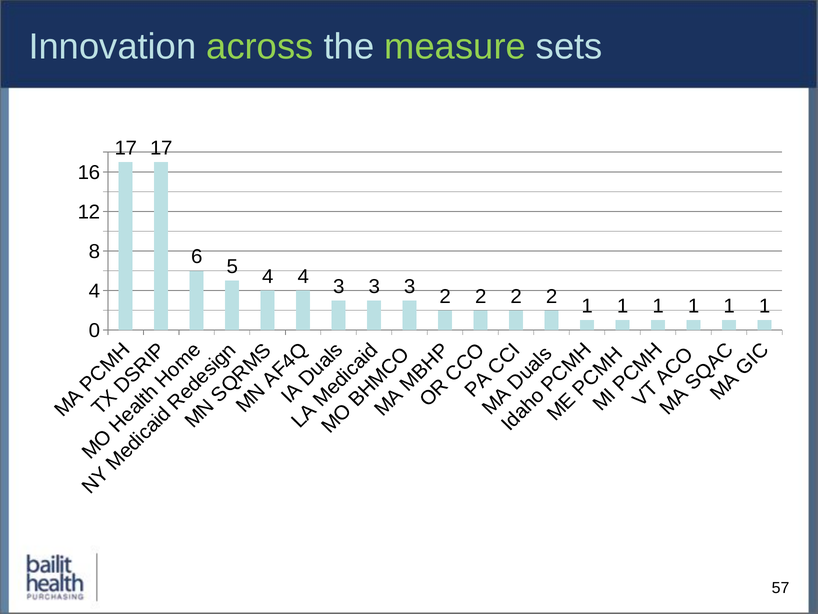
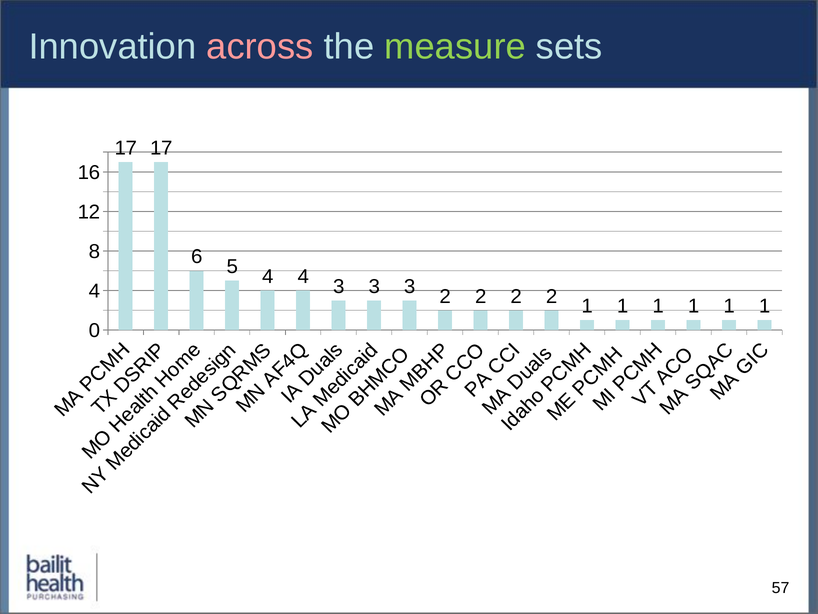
across colour: light green -> pink (260, 47)
